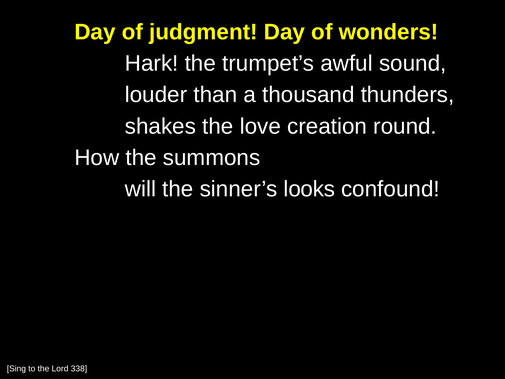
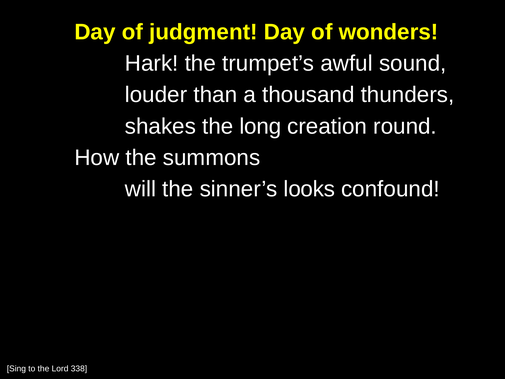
love: love -> long (260, 126)
